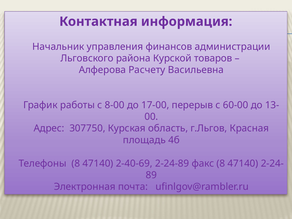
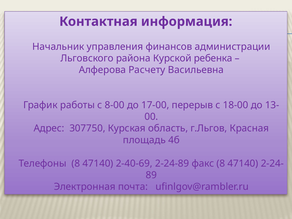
товаров: товаров -> ребенка (213, 58)
60-00: 60-00 -> 18-00 (236, 105)
